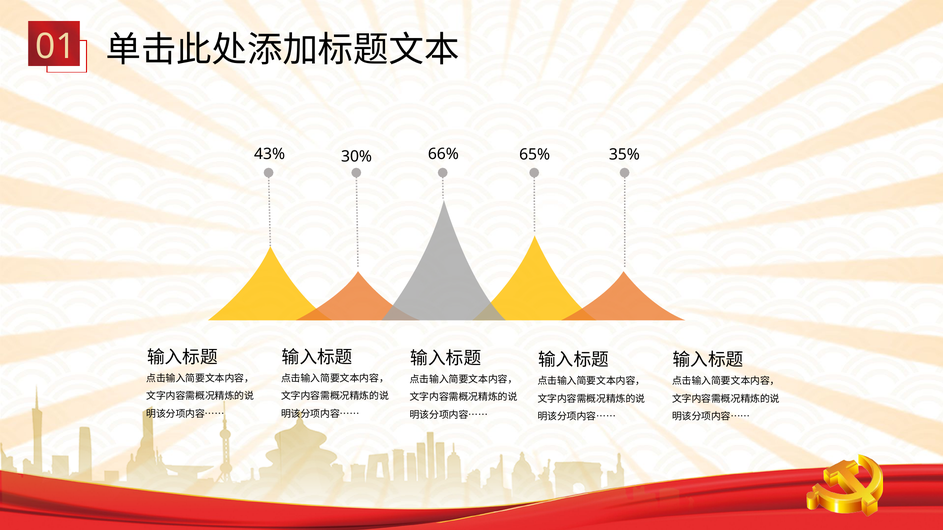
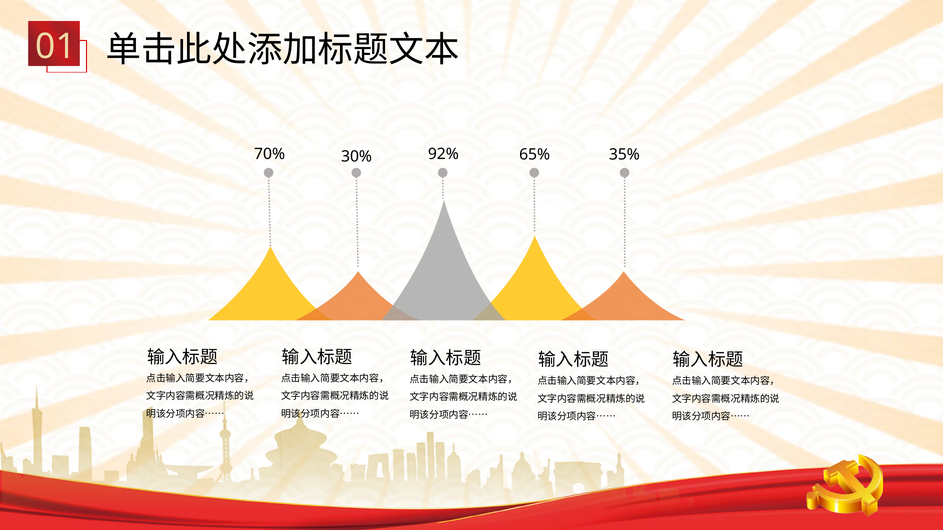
66%: 66% -> 92% (443, 154)
43%: 43% -> 70% (270, 154)
